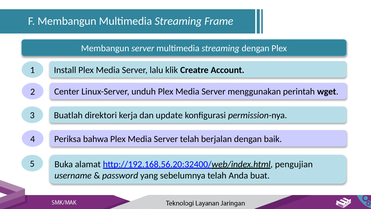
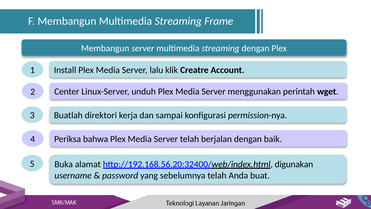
update: update -> sampai (169, 115)
pengujian: pengujian -> digunakan (294, 164)
